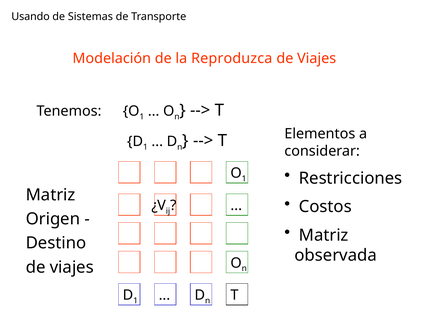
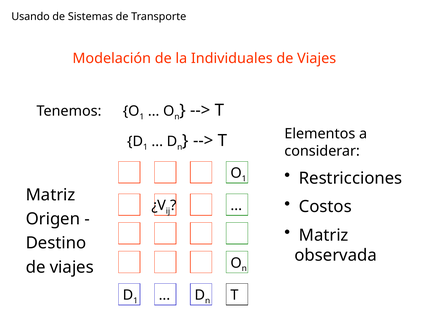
Reproduzca: Reproduzca -> Individuales (232, 58)
